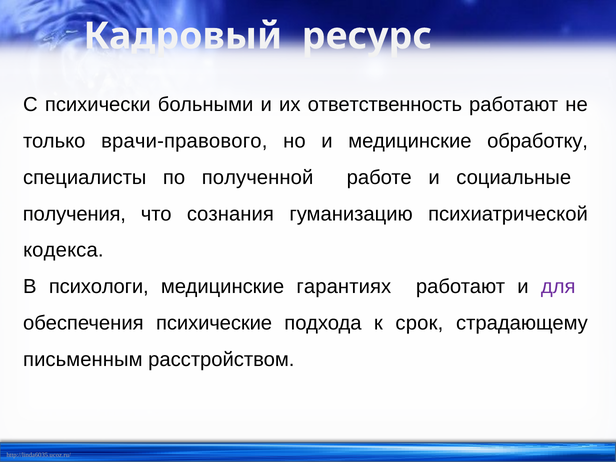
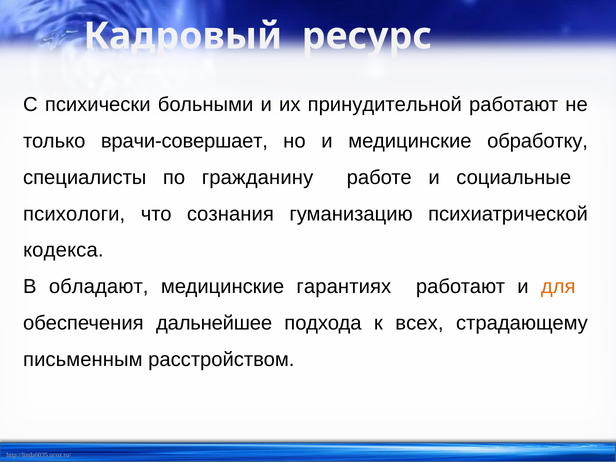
ответственность: ответственность -> принудительной (385, 105)
врачи-правового: врачи-правового -> врачи-совершает (184, 141)
полученной: полученной -> гражданину (258, 177)
получения: получения -> психологи (74, 214)
психологи: психологи -> обладают (99, 287)
для colour: purple -> orange (558, 287)
психические: психические -> дальнейшее (214, 323)
срок: срок -> всех (419, 323)
